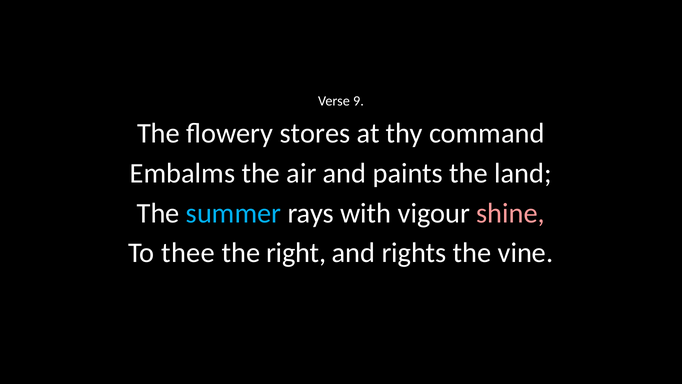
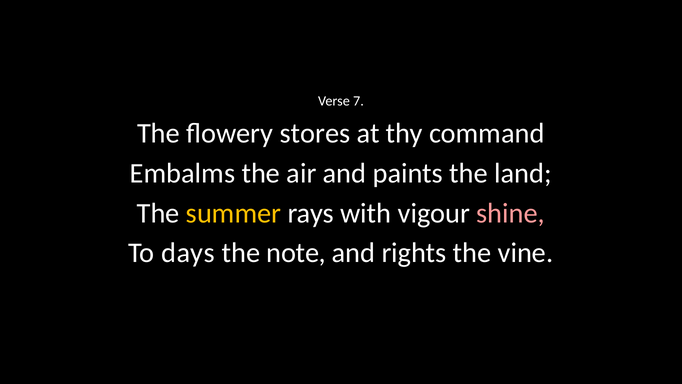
9: 9 -> 7 (358, 101)
summer colour: light blue -> yellow (234, 213)
thee: thee -> days (188, 253)
right: right -> note (296, 253)
